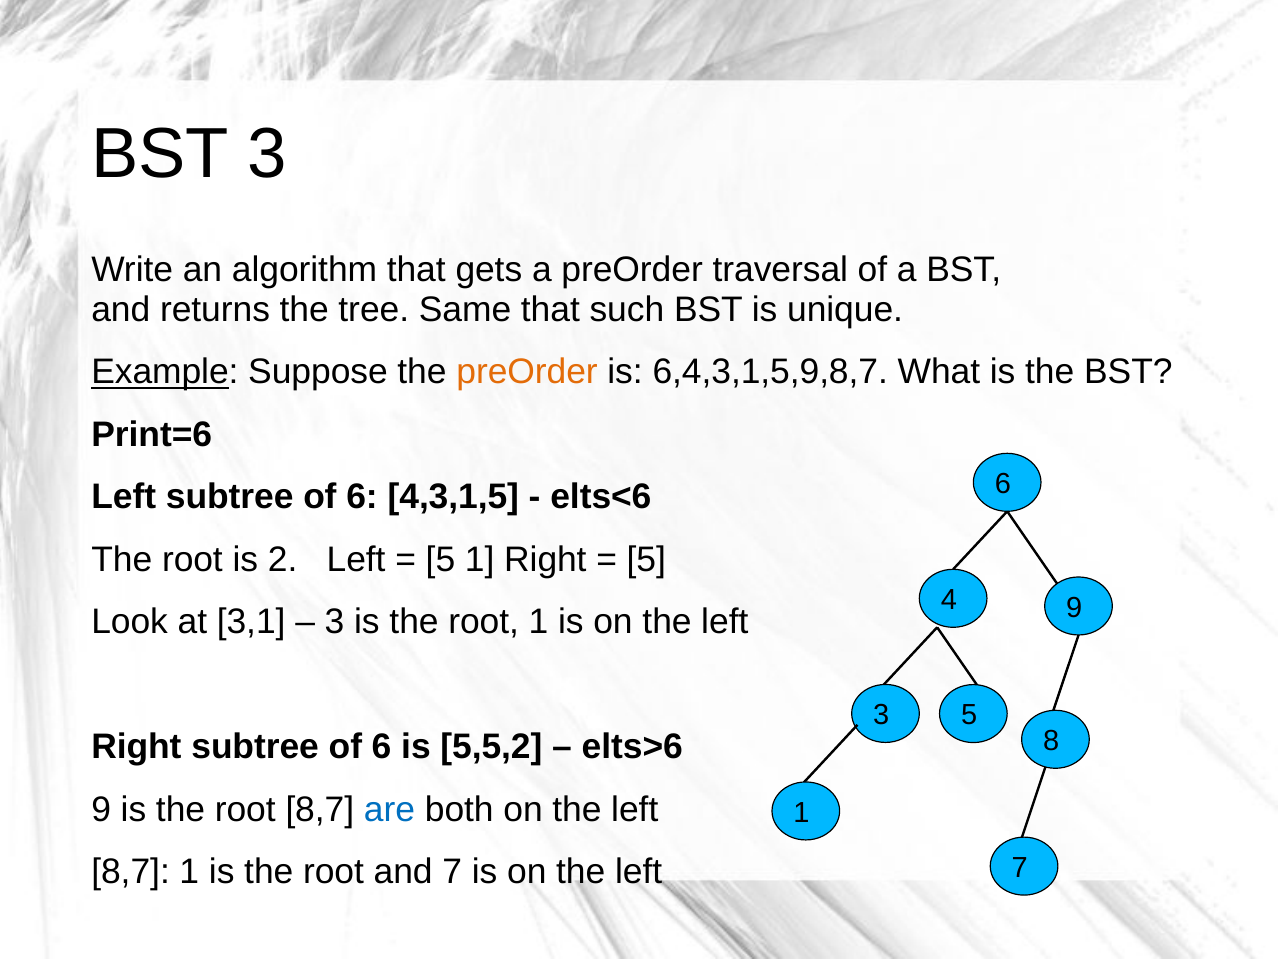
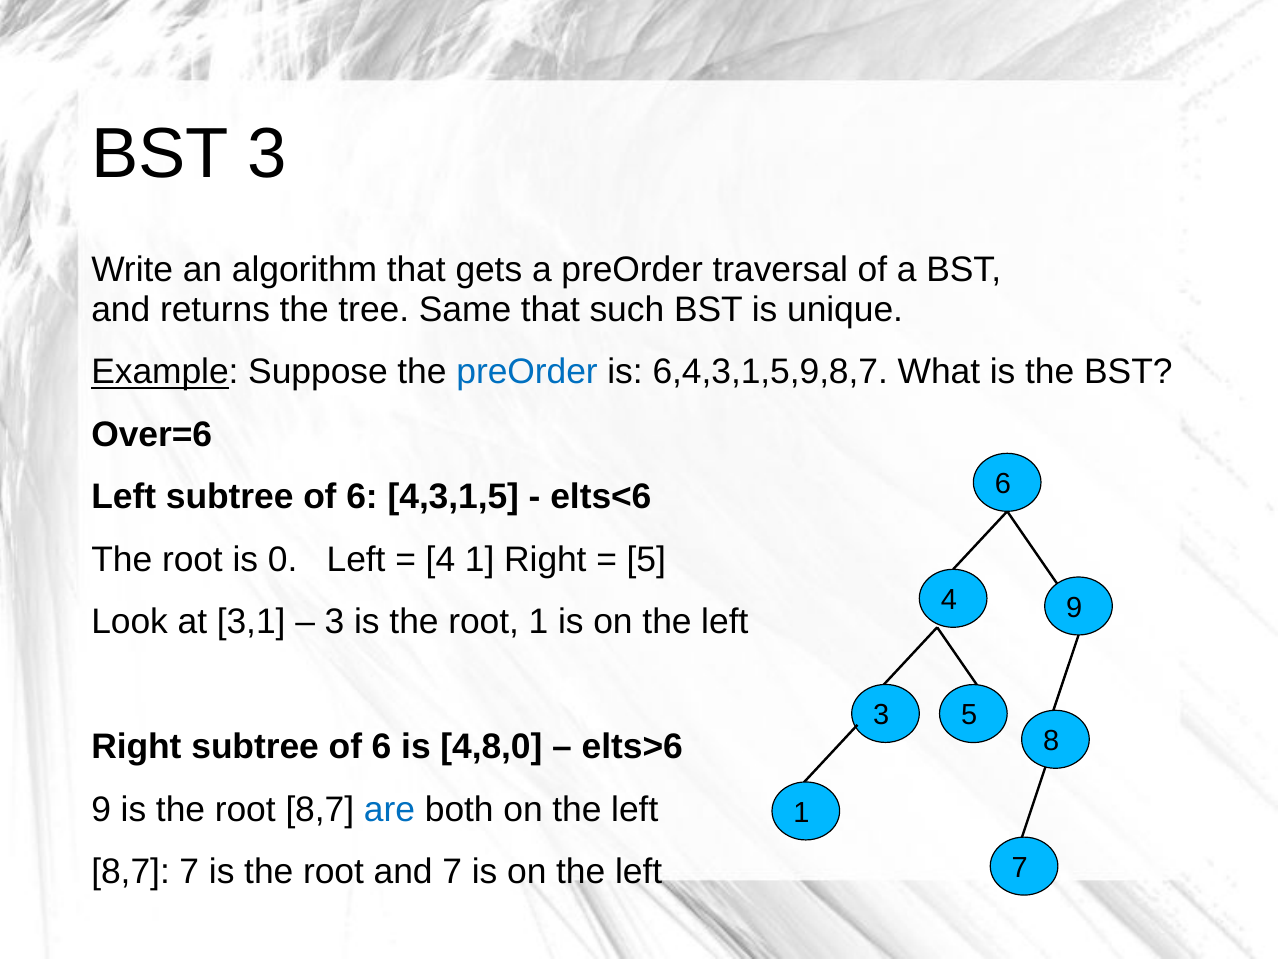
preOrder colour: orange -> blue (527, 372)
Print=6: Print=6 -> Over=6 (152, 434)
2: 2 -> 0 (283, 559)
5: 5 -> 4 (440, 559)
5,5,2: 5,5,2 -> 4,8,0 (491, 747)
8,7 1: 1 -> 7 (189, 872)
